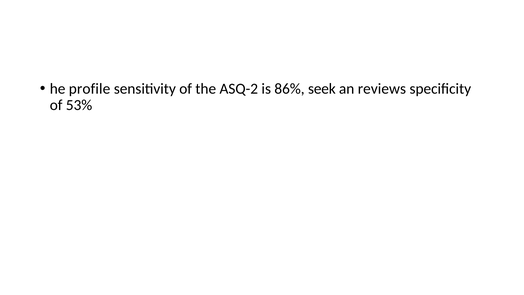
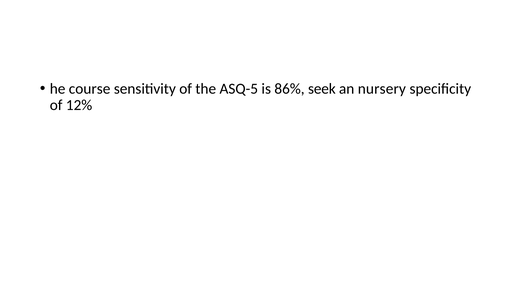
profile: profile -> course (90, 89)
ASQ-2: ASQ-2 -> ASQ-5 (239, 89)
reviews: reviews -> nursery (382, 89)
53%: 53% -> 12% (79, 105)
